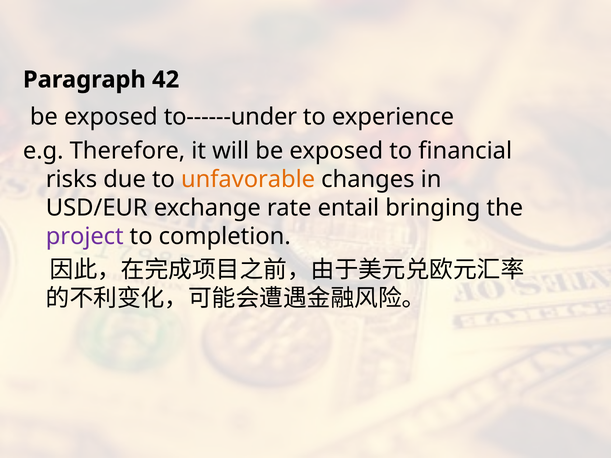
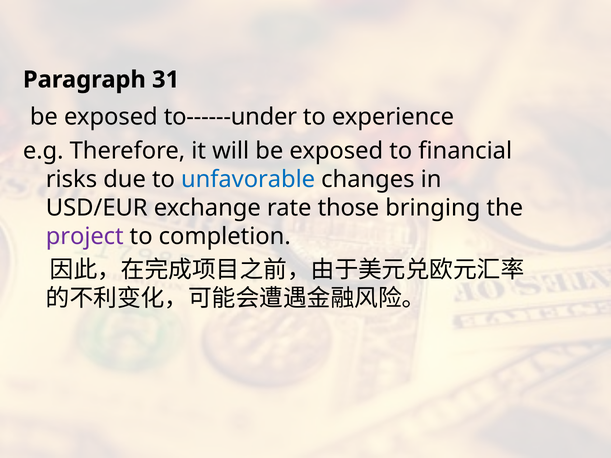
42: 42 -> 31 (166, 80)
unfavorable colour: orange -> blue (248, 180)
entail: entail -> those (348, 208)
